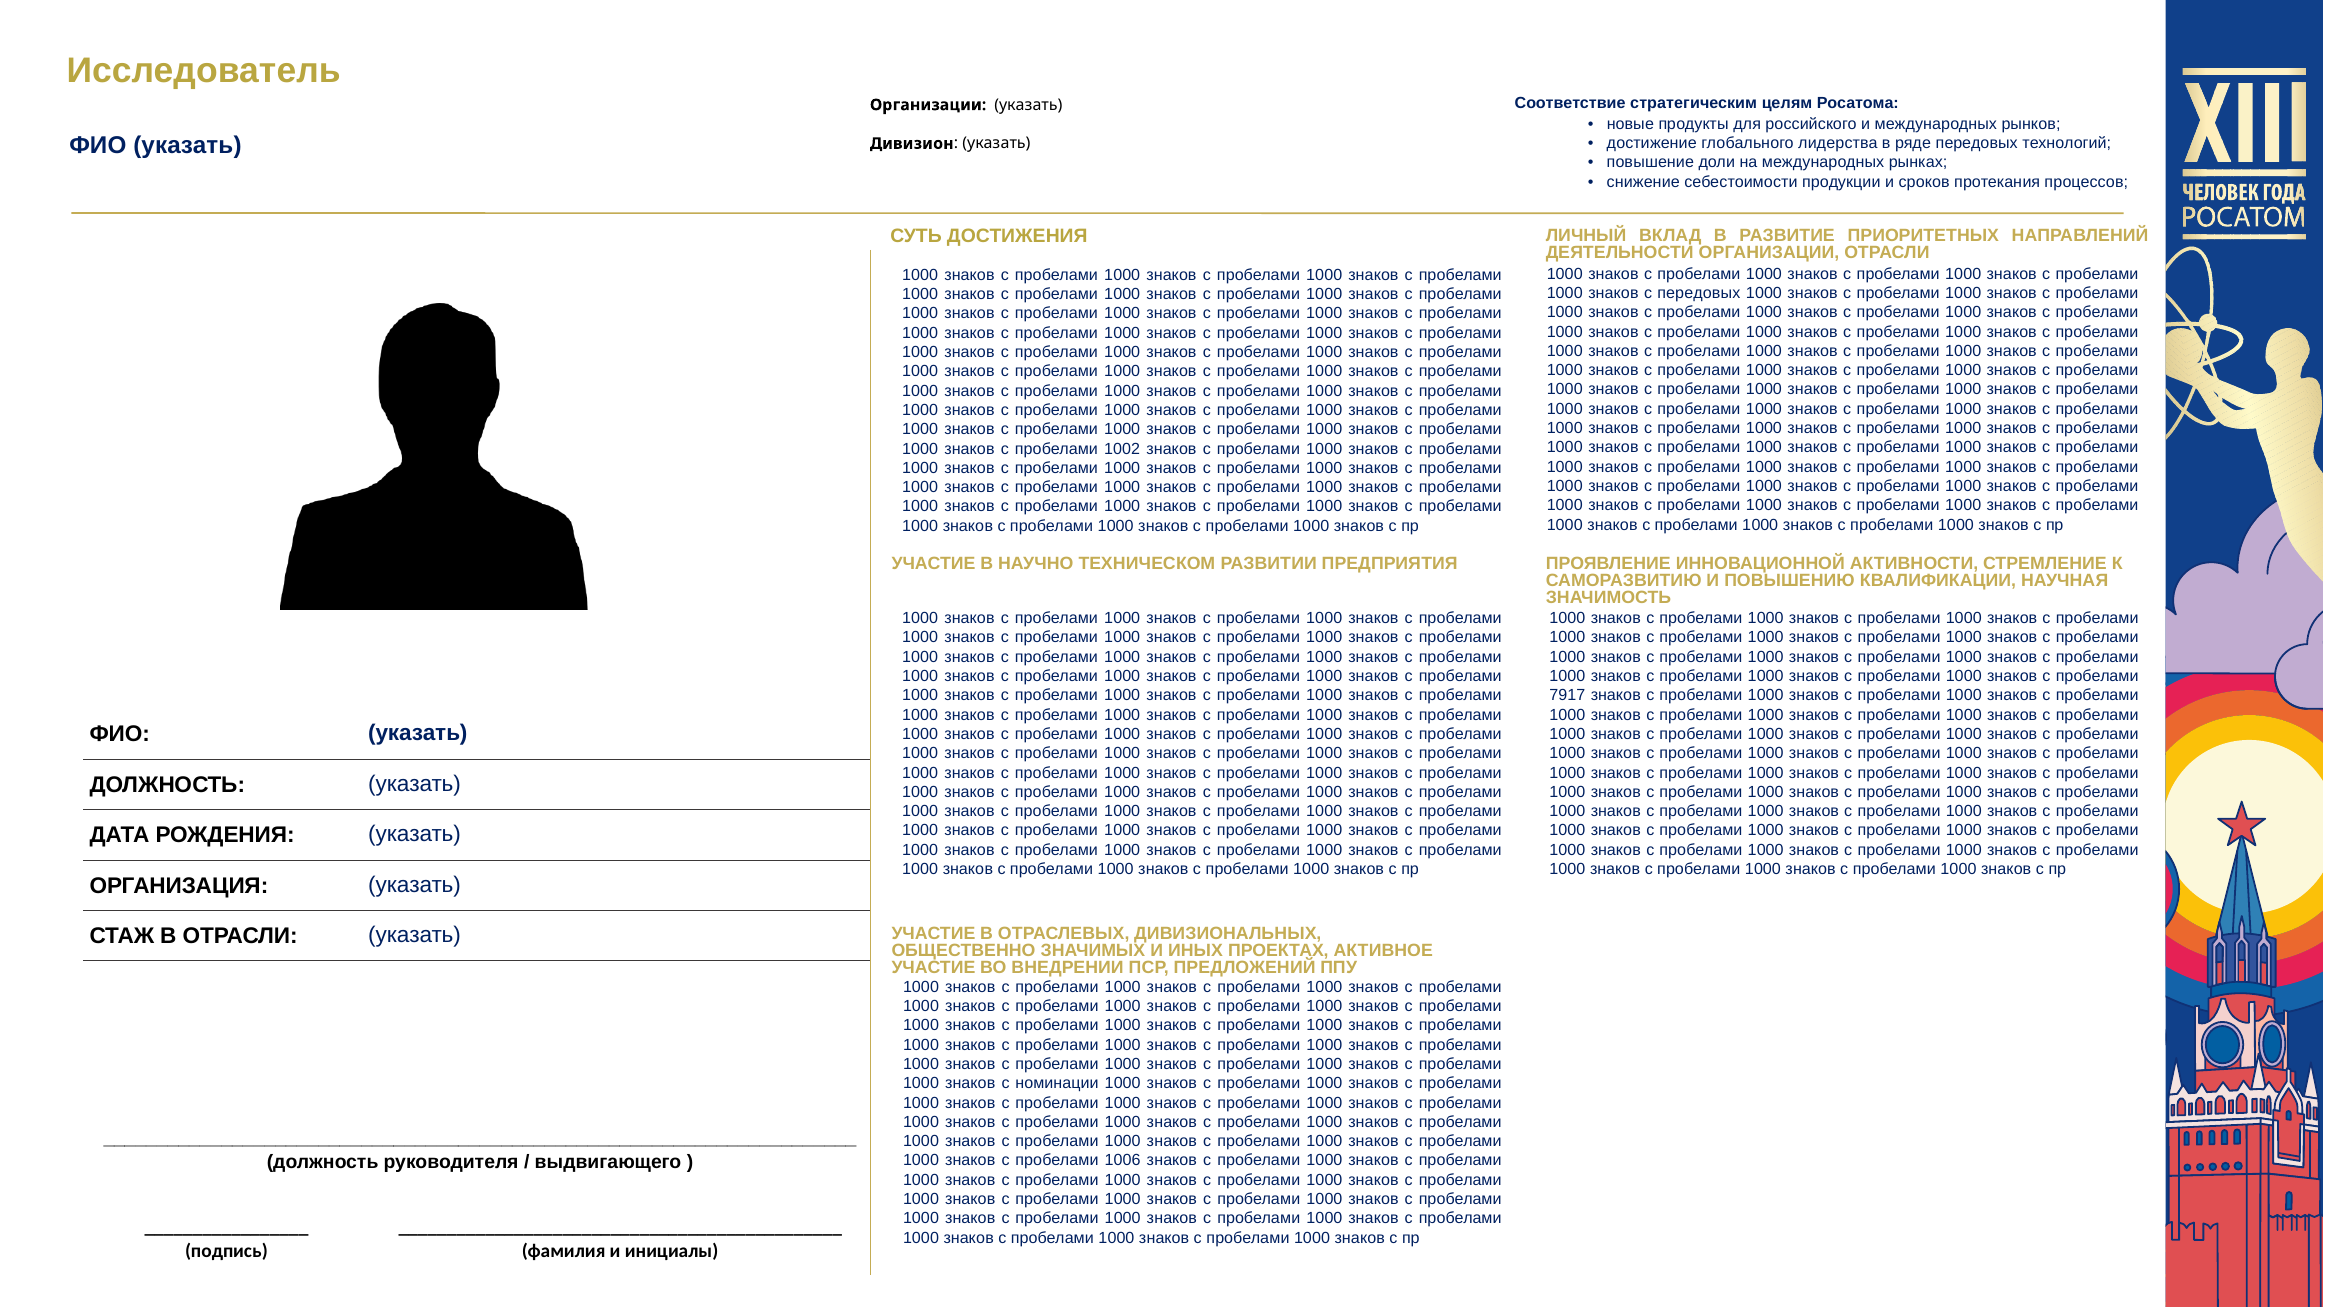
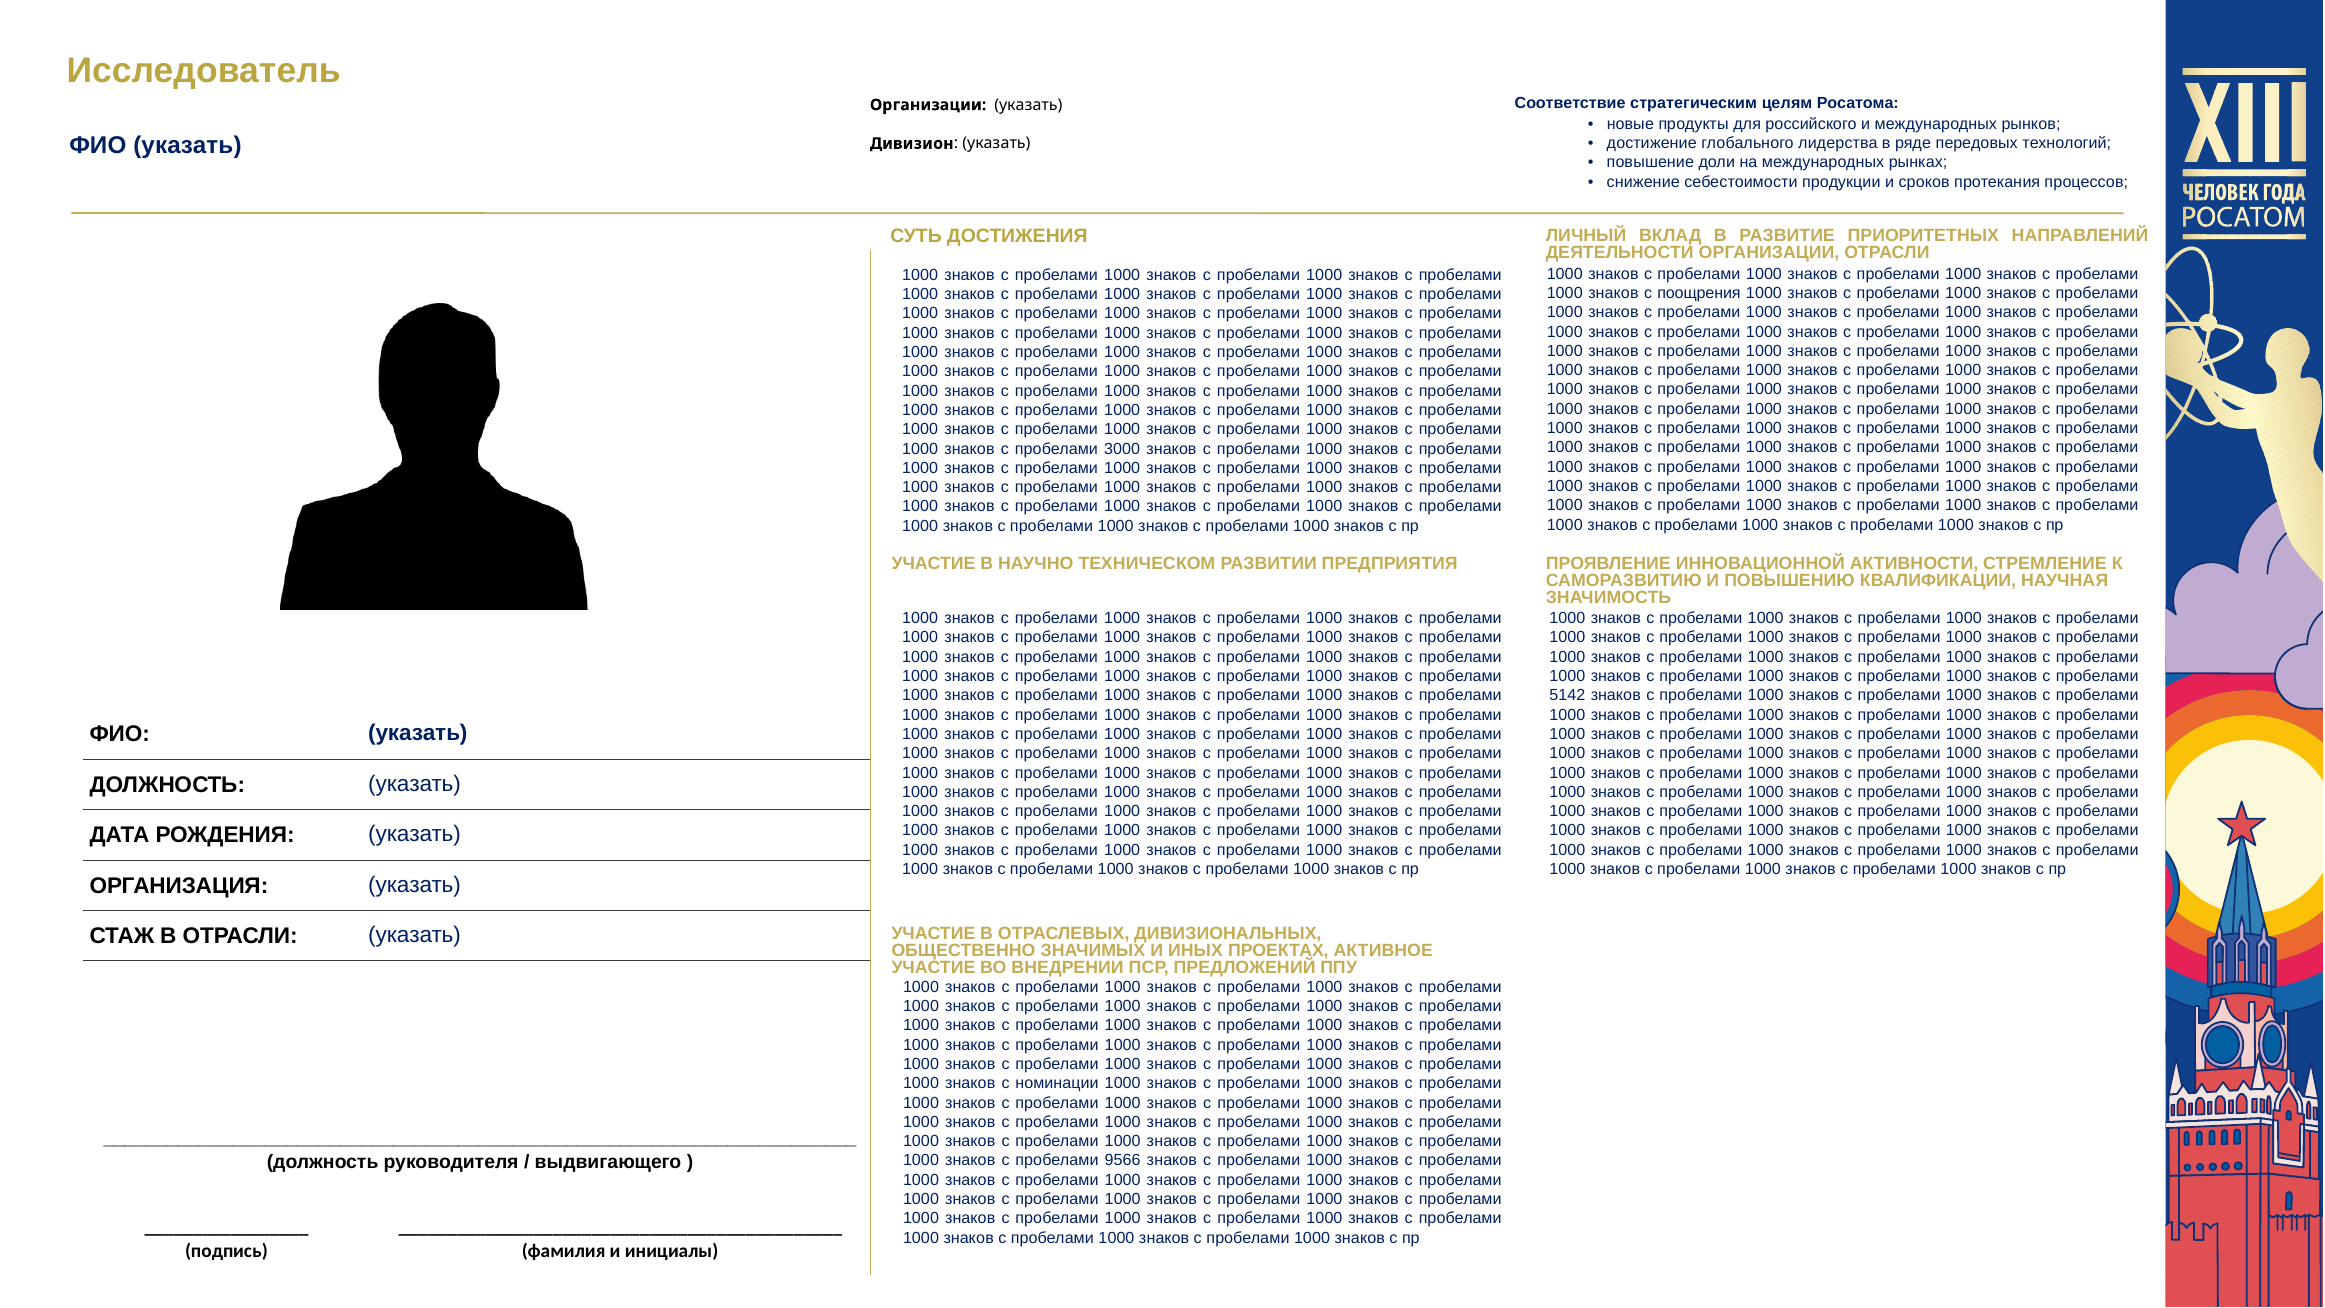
с передовых: передовых -> поощрения (1699, 293)
1002: 1002 -> 3000 (1122, 449)
7917: 7917 -> 5142 (1567, 696)
1006: 1006 -> 9566 (1123, 1161)
